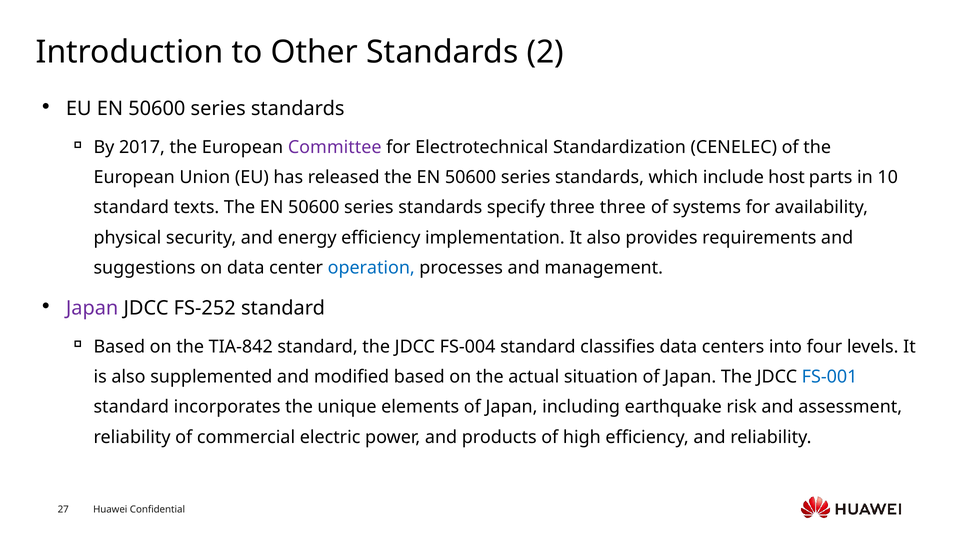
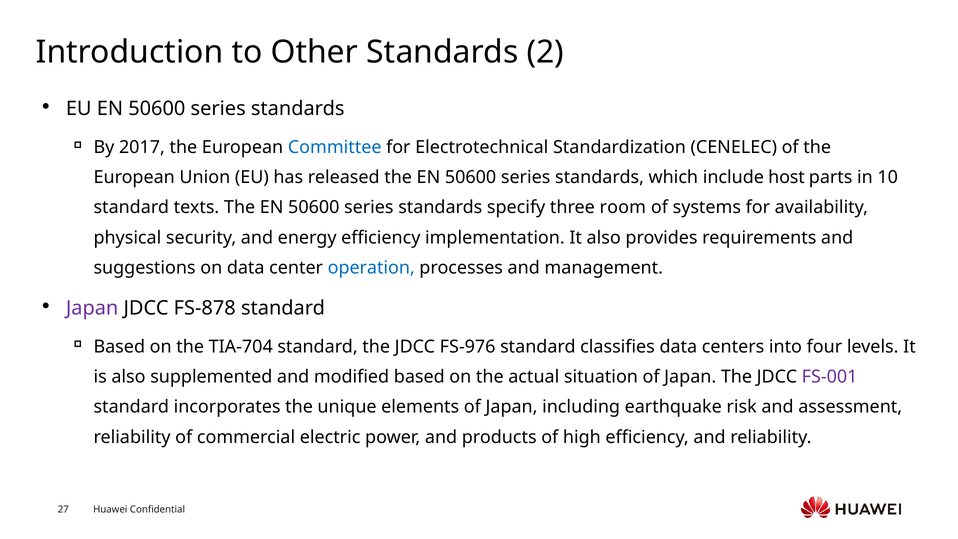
Committee colour: purple -> blue (335, 147)
three three: three -> room (623, 207)
FS-252: FS-252 -> FS-878 (205, 308)
TIA-842: TIA-842 -> TIA-704 (241, 347)
FS-004: FS-004 -> FS-976 (468, 347)
FS-001 colour: blue -> purple (830, 377)
